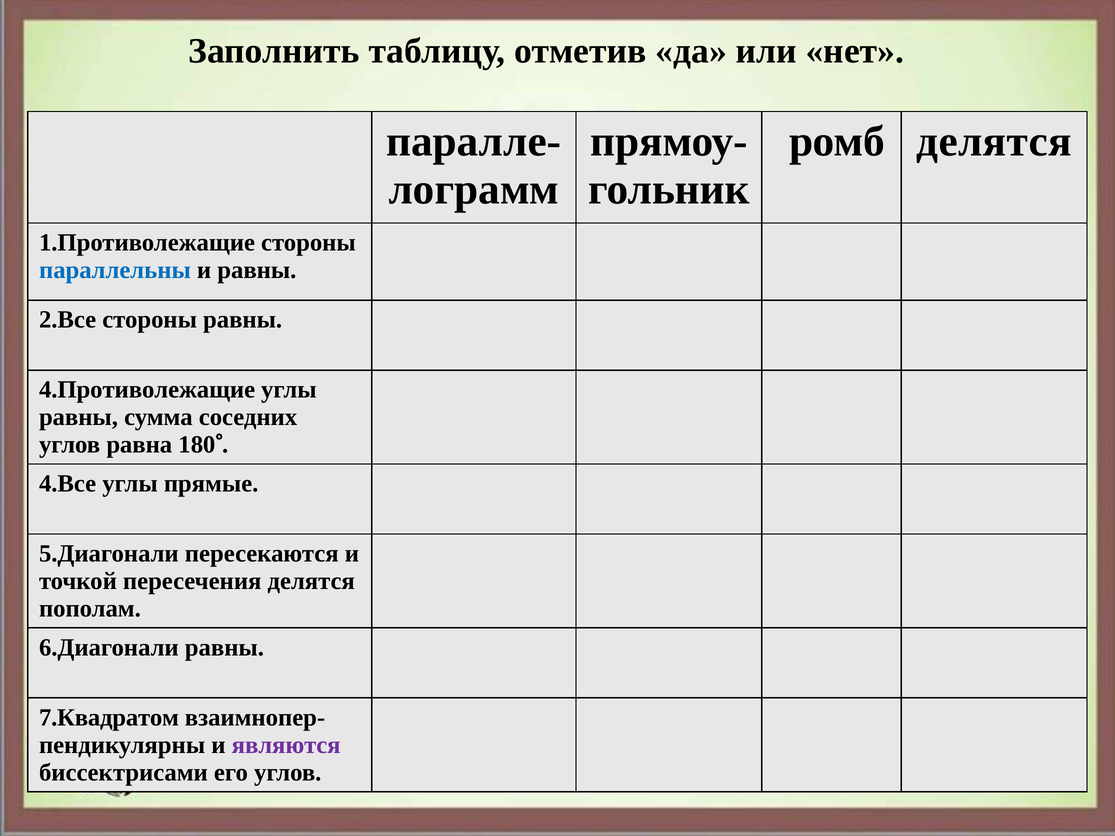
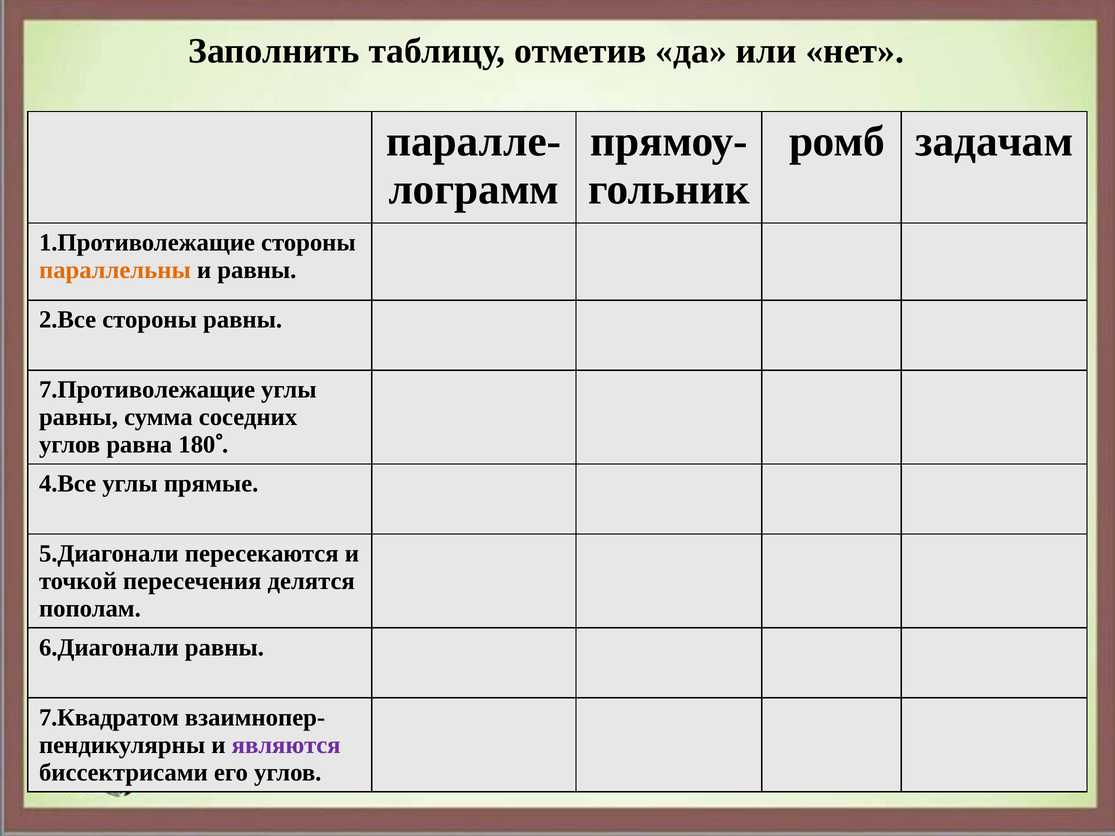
ромб делятся: делятся -> задачам (994, 141)
параллельны colour: blue -> orange (115, 270)
4.Противолежащие: 4.Противолежащие -> 7.Противолежащие (147, 390)
